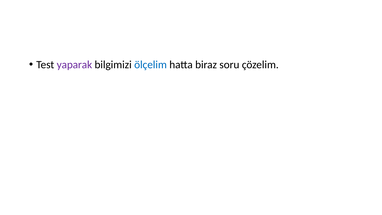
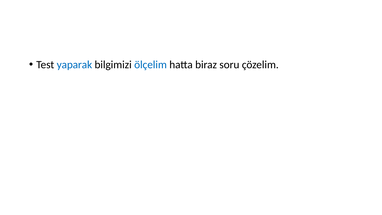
yaparak colour: purple -> blue (74, 65)
